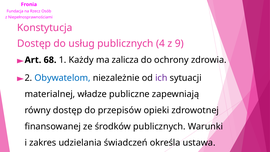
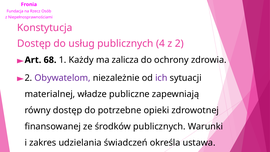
z 9: 9 -> 2 (179, 43)
Obywatelom colour: blue -> purple (63, 78)
przepisów: przepisów -> potrzebne (120, 110)
